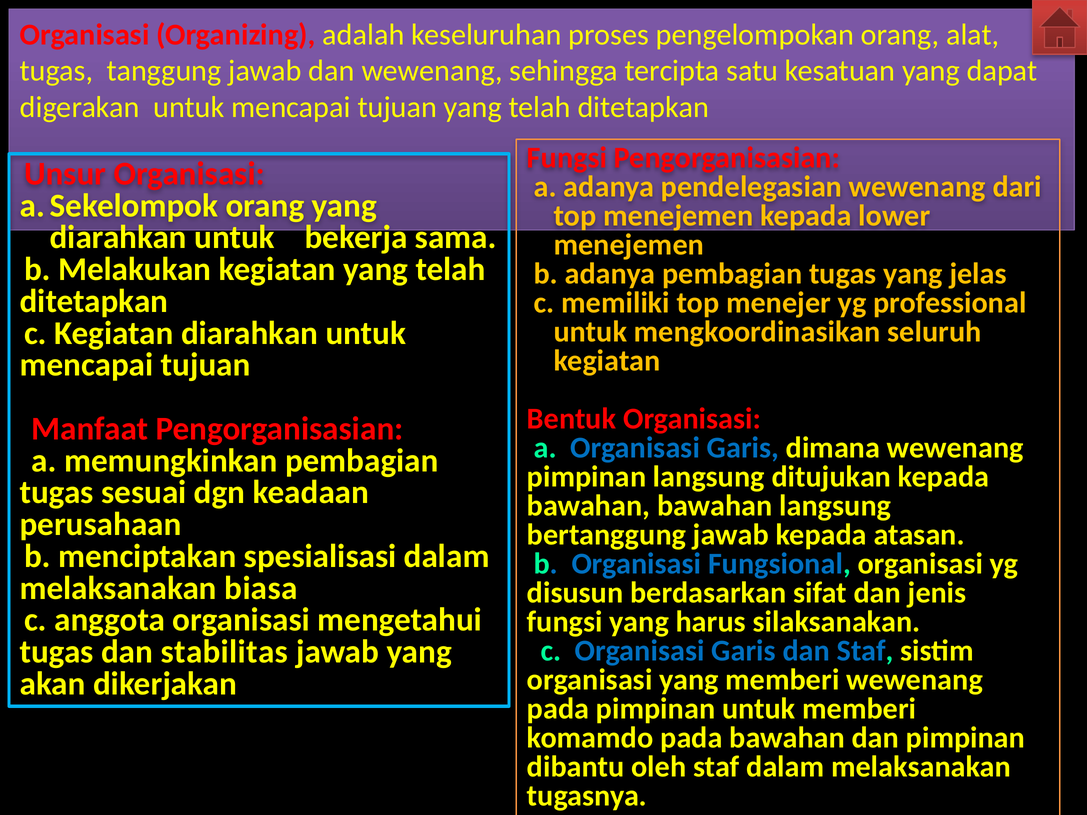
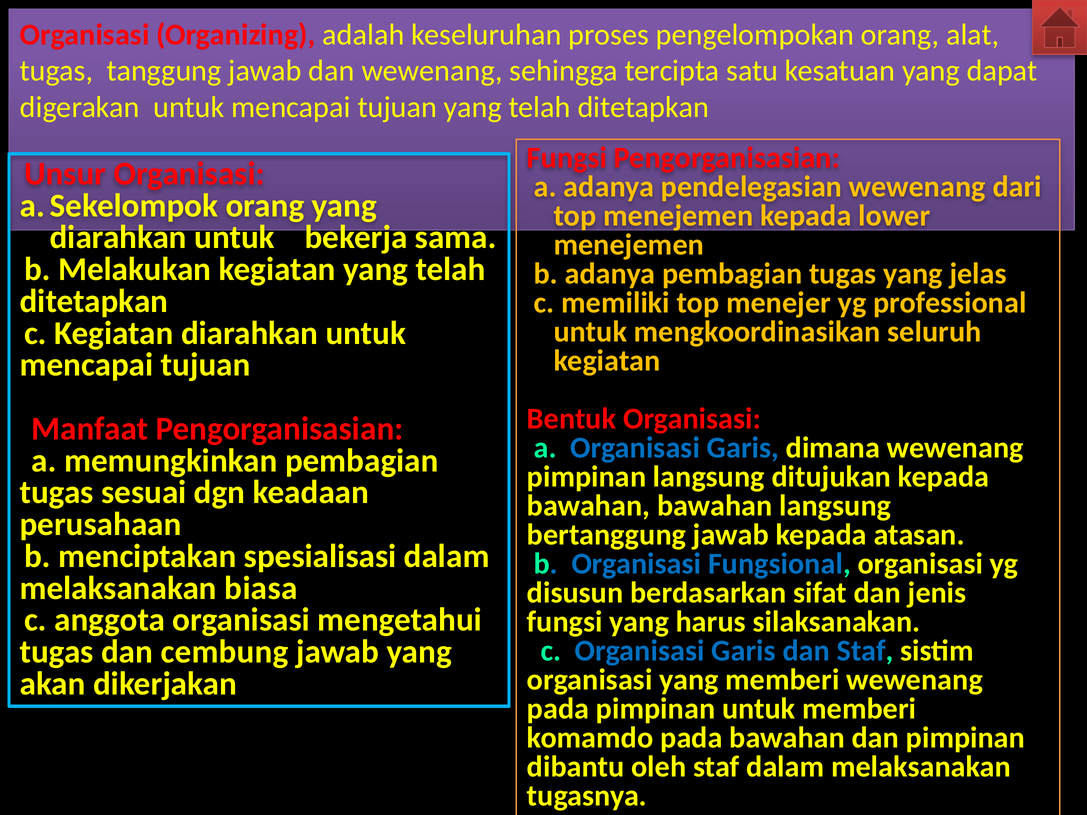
stabilitas: stabilitas -> cembung (225, 652)
